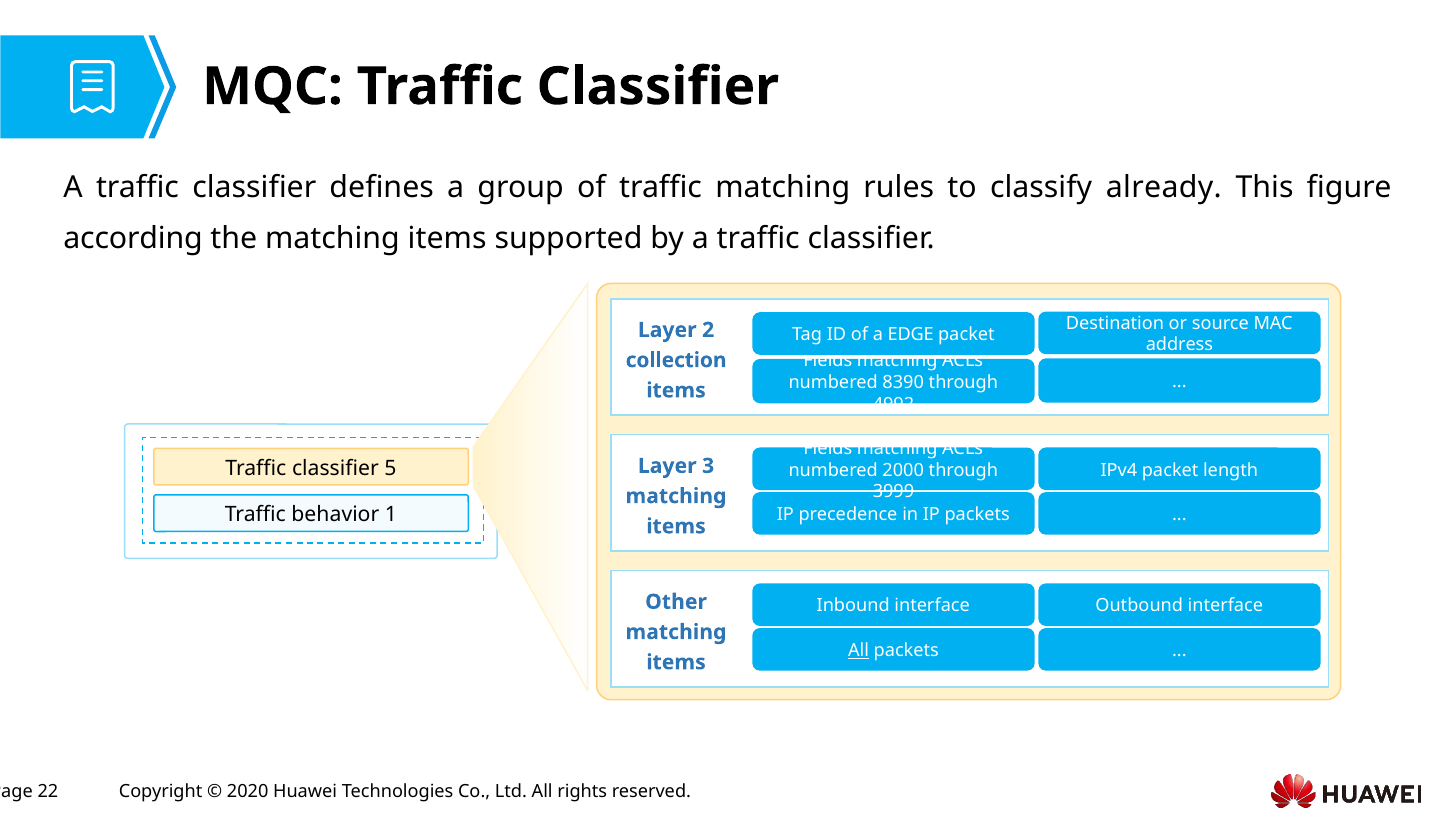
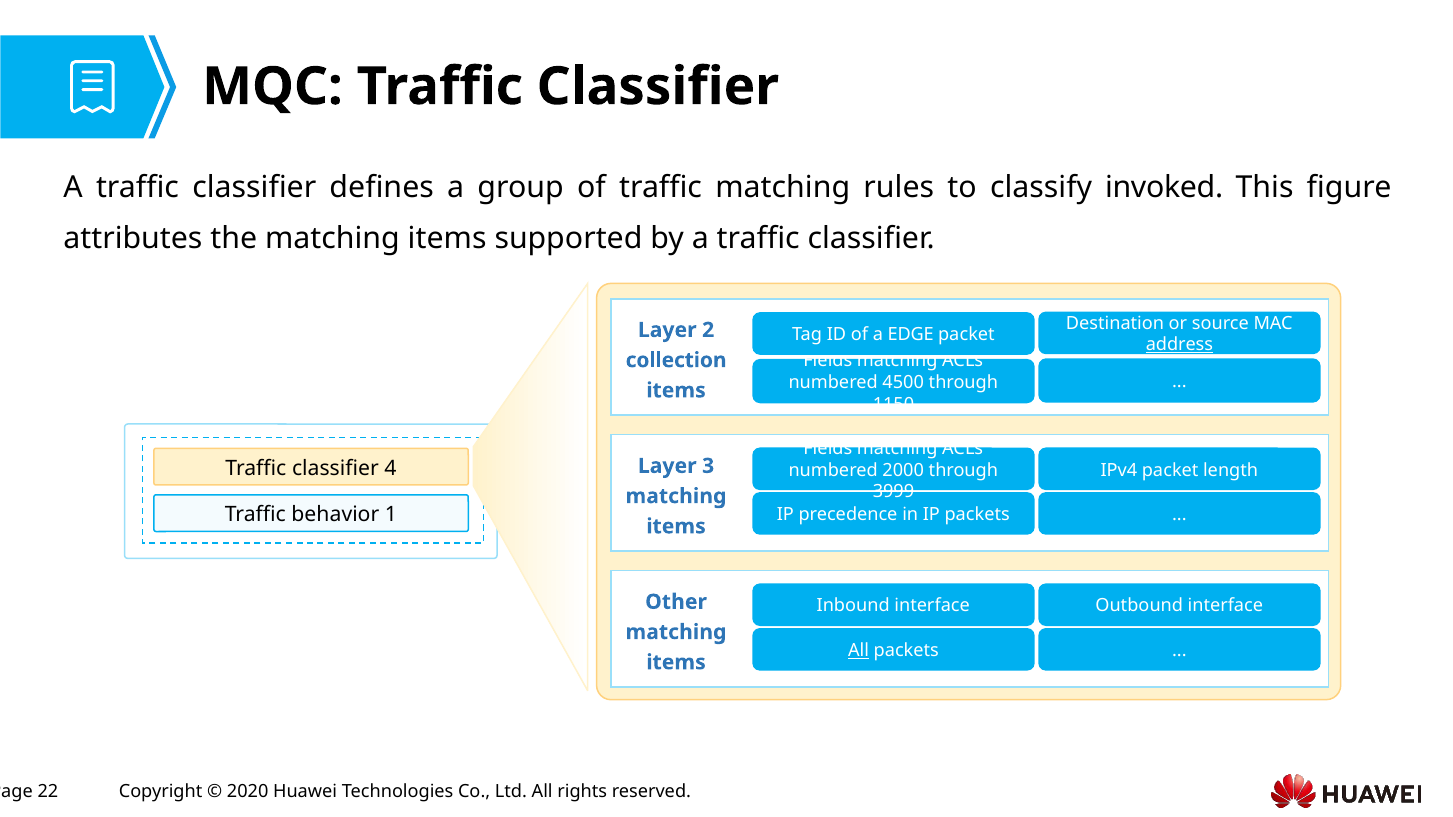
already: already -> invoked (1164, 188)
according: according -> attributes (133, 238)
address underline: none -> present (1179, 345)
8390: 8390 -> 4500 (903, 382)
4992: 4992 -> 1150 (893, 404)
5: 5 -> 4 (390, 468)
